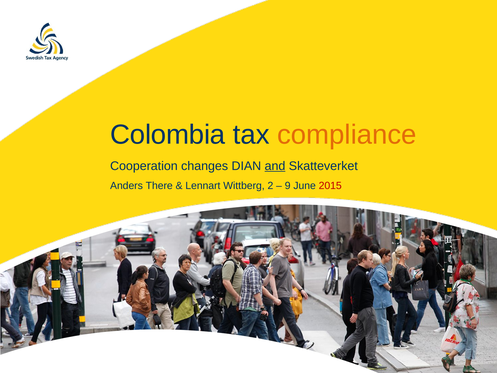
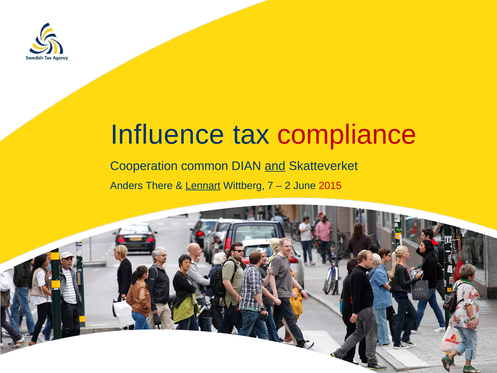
Colombia: Colombia -> Influence (167, 134)
compliance colour: orange -> red (347, 134)
changes: changes -> common (205, 166)
Lennart underline: none -> present (203, 186)
2: 2 -> 7 (270, 186)
9: 9 -> 2 (288, 186)
